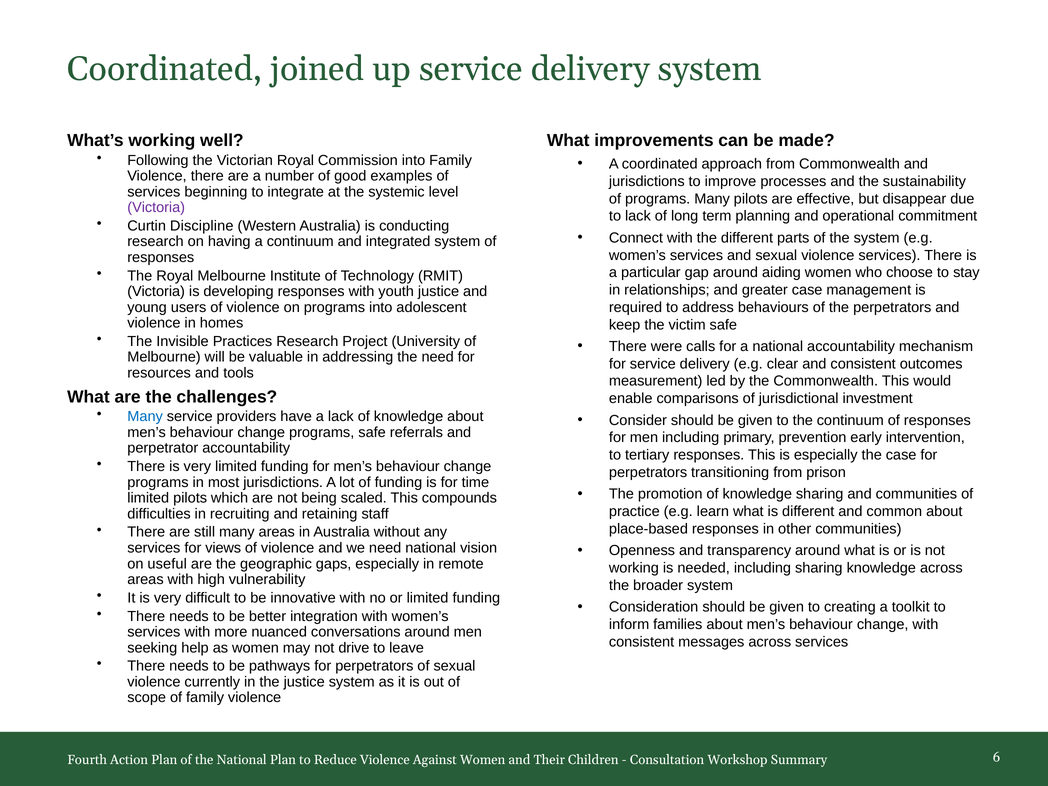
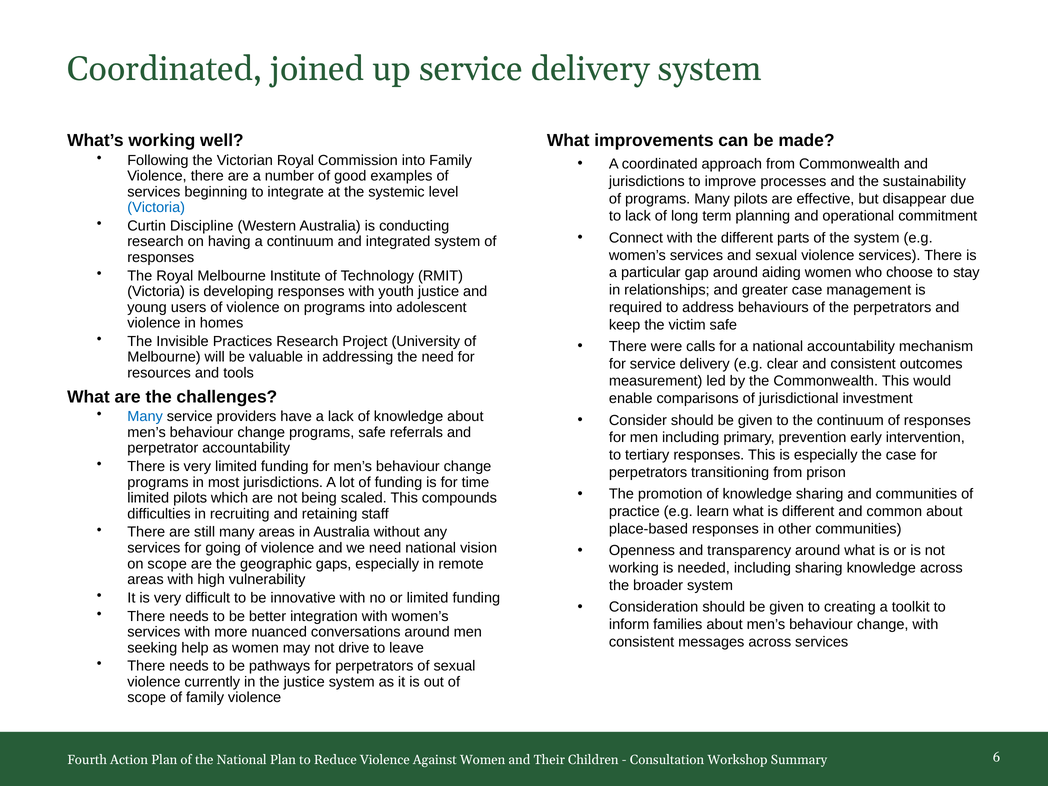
Victoria colour: purple -> blue (156, 208)
views: views -> going (223, 548)
on useful: useful -> scope (167, 564)
